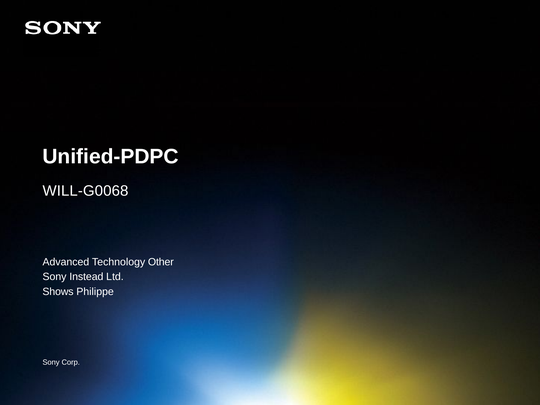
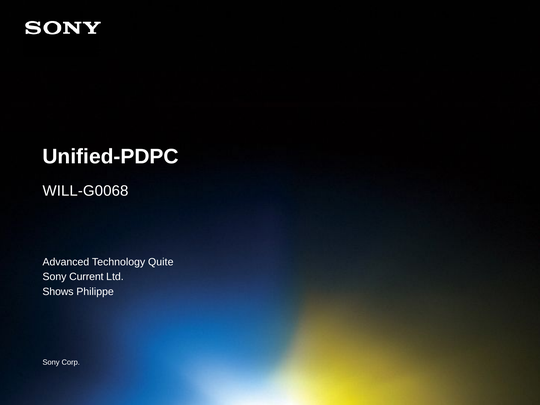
Other: Other -> Quite (161, 262)
Instead: Instead -> Current (86, 277)
